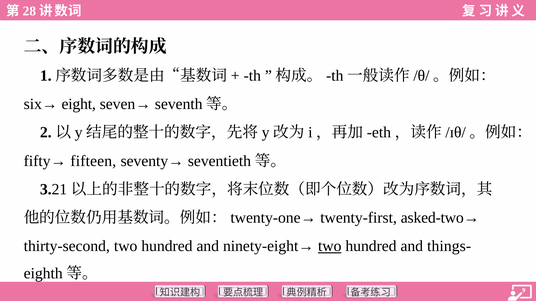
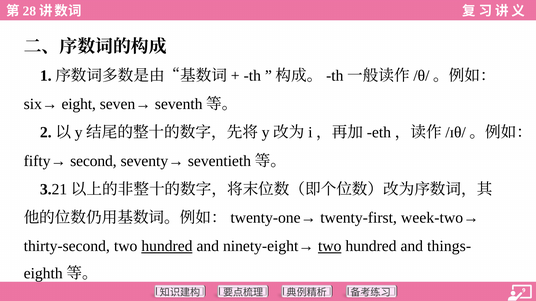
fifteen: fifteen -> second (93, 161)
asked-two→: asked-two→ -> week-two→ (440, 218)
hundred underline: none -> present (167, 247)
